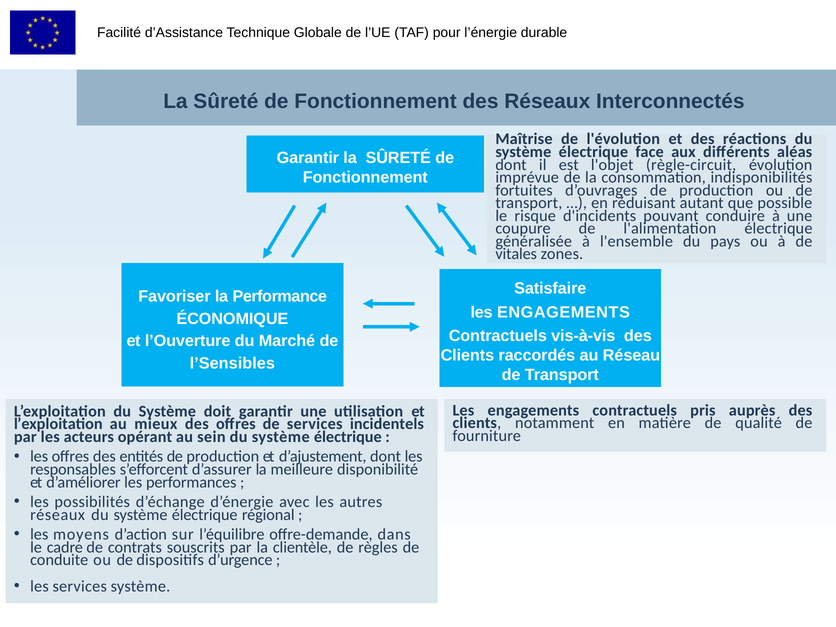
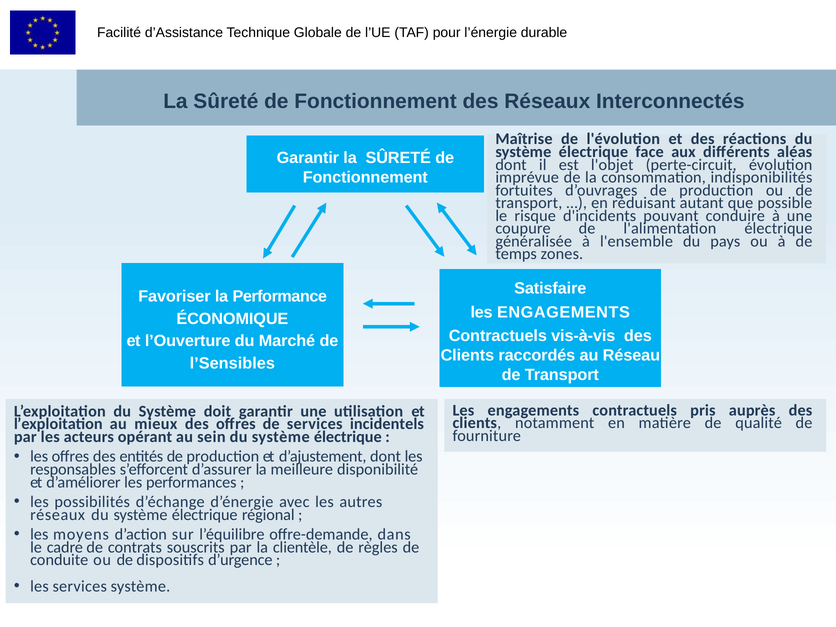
règle-circuit: règle-circuit -> perte-circuit (691, 165)
vitales: vitales -> temps (516, 254)
